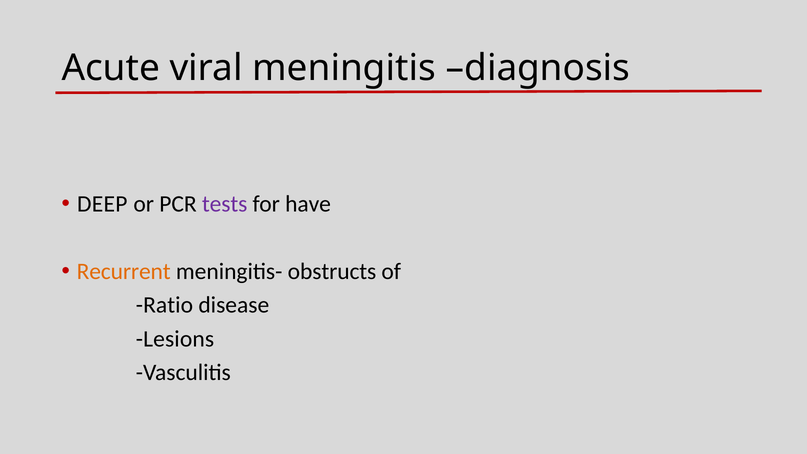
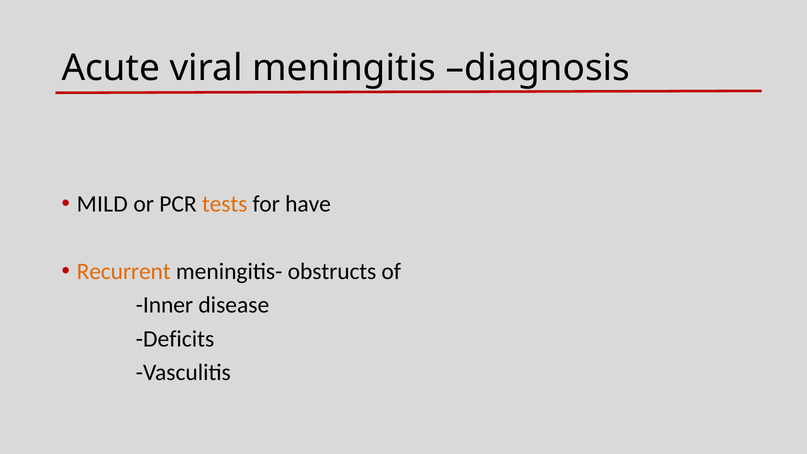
DEEP: DEEP -> MILD (102, 204)
tests colour: purple -> orange (225, 204)
Ratio: Ratio -> Inner (165, 305)
Lesions: Lesions -> Deficits (175, 339)
